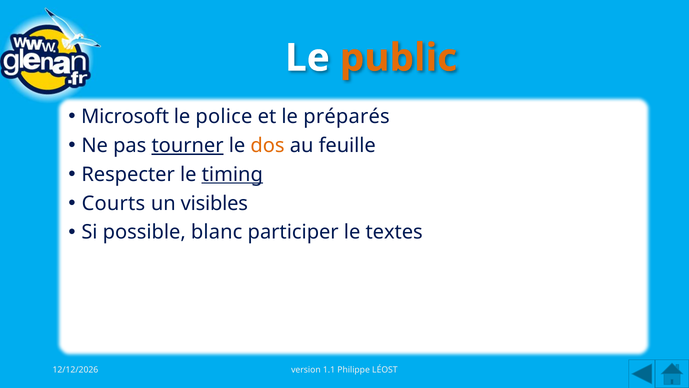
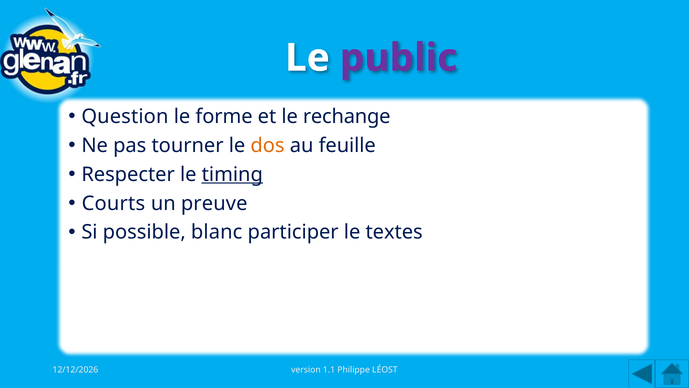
public colour: orange -> purple (399, 58)
Microsoft: Microsoft -> Question (125, 116)
police: police -> forme (224, 116)
préparés: préparés -> rechange (347, 116)
tourner underline: present -> none (188, 145)
visibles: visibles -> preuve (214, 203)
